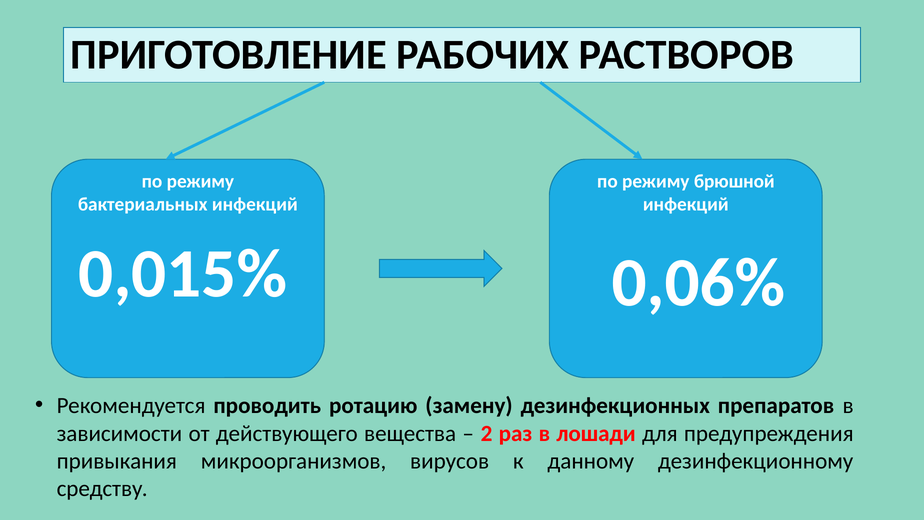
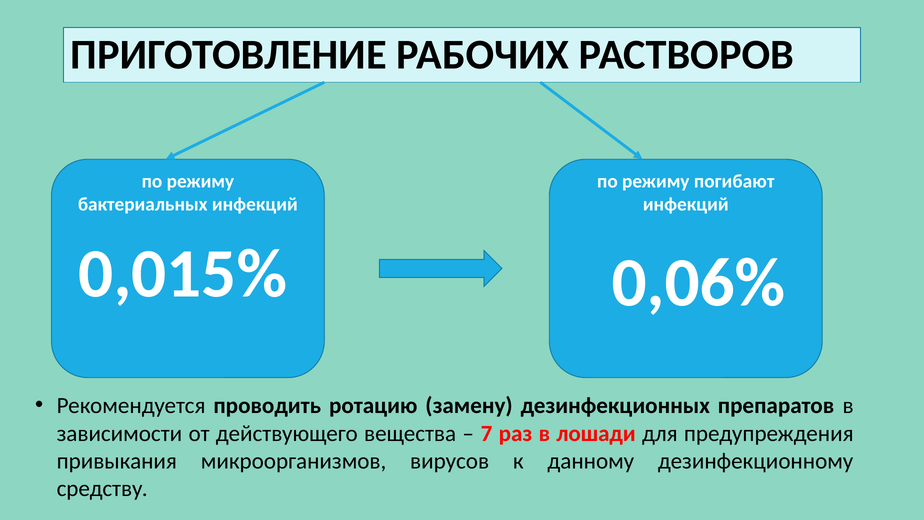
брюшной: брюшной -> погибают (734, 181)
2: 2 -> 7 (486, 433)
